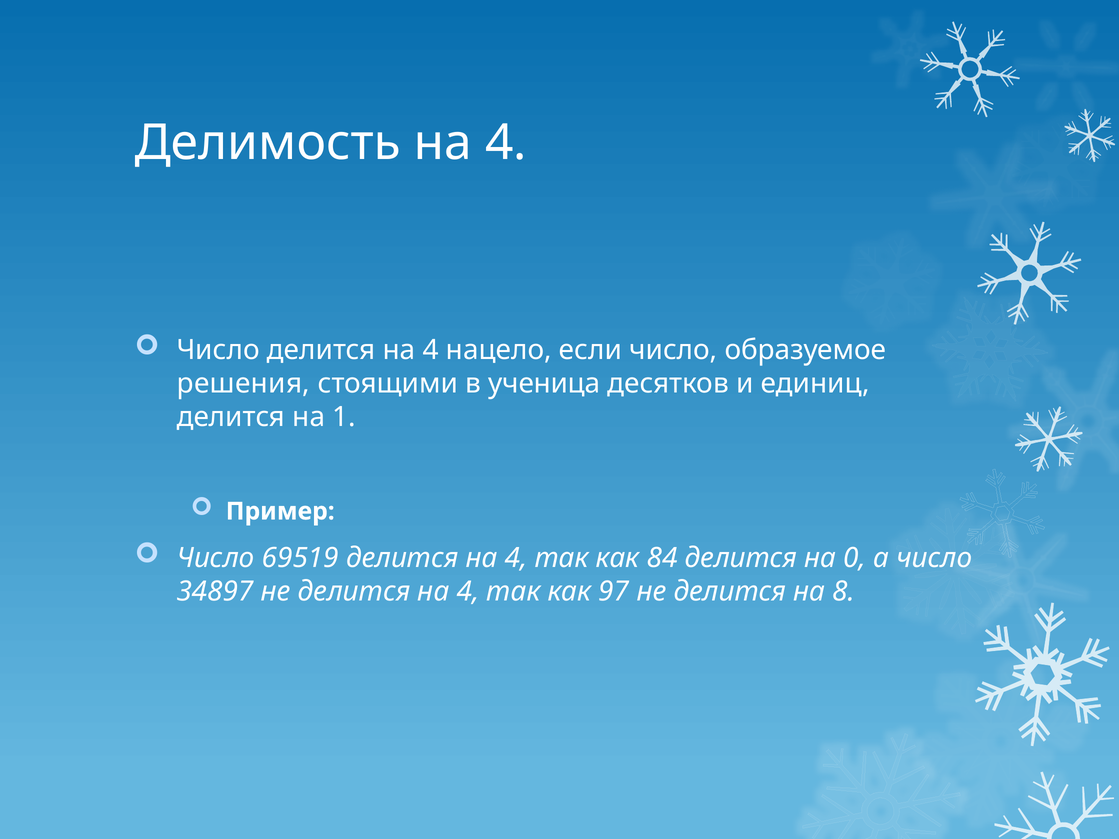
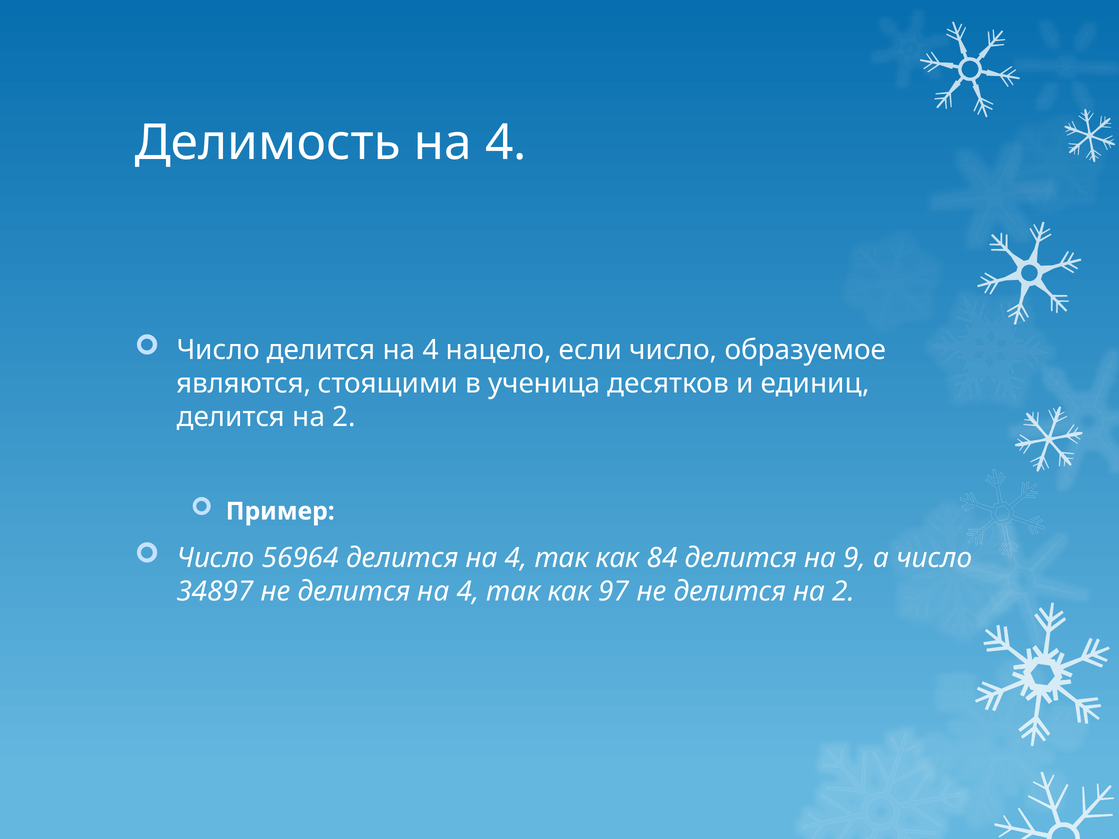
решения: решения -> являются (244, 384)
1: 1 -> 2 (344, 417)
69519: 69519 -> 56964 (300, 558)
0: 0 -> 9 (855, 558)
не делится на 8: 8 -> 2 (844, 592)
